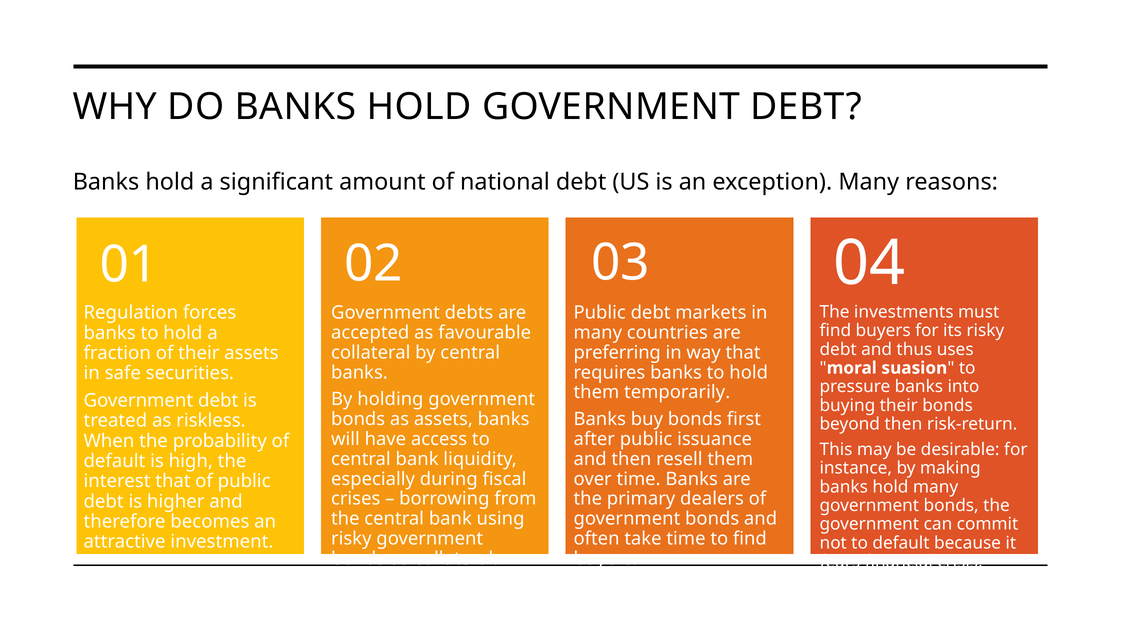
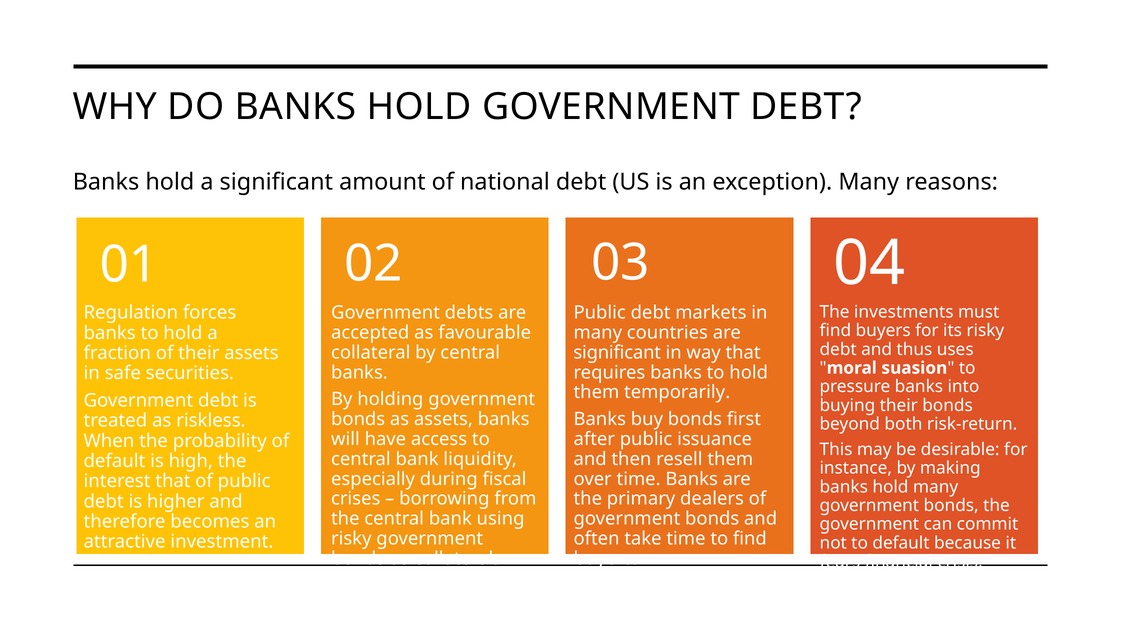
preferring: preferring -> significant (617, 352)
beyond then: then -> both (903, 424)
